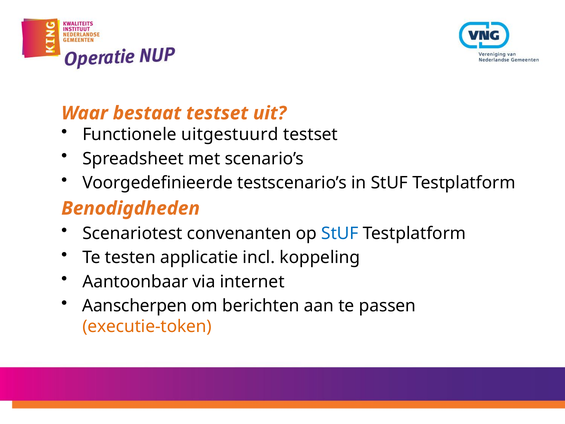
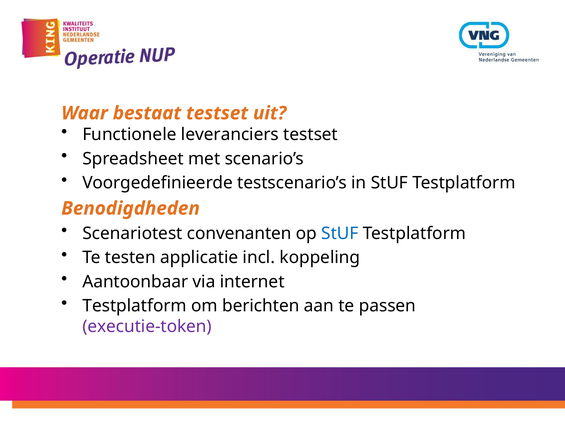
uitgestuurd: uitgestuurd -> leveranciers (230, 134)
Aanscherpen: Aanscherpen -> Testplatform (135, 306)
executie-token colour: orange -> purple (147, 326)
